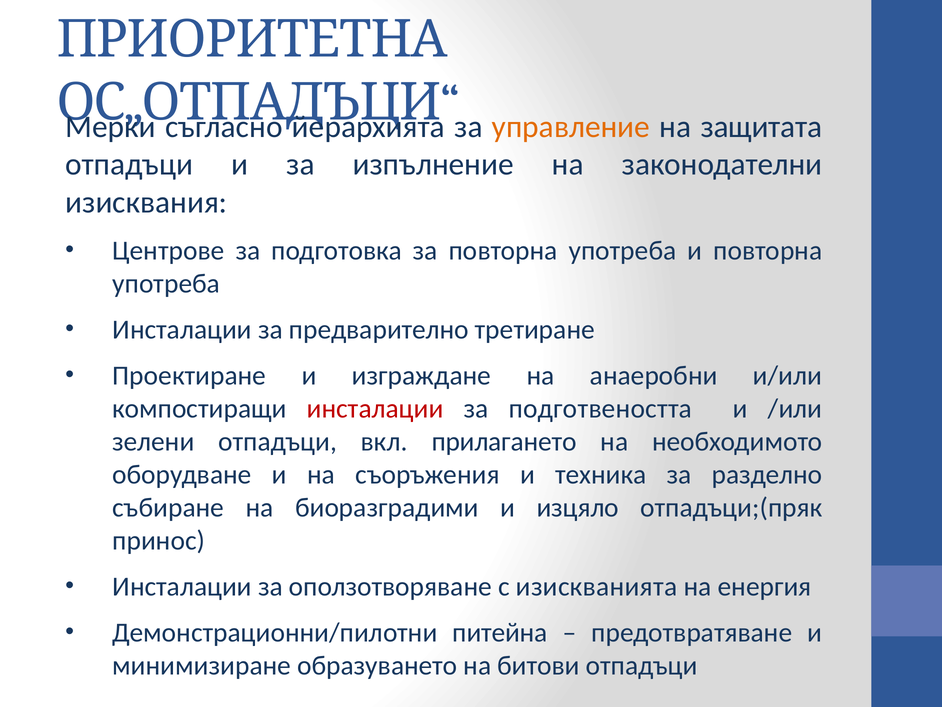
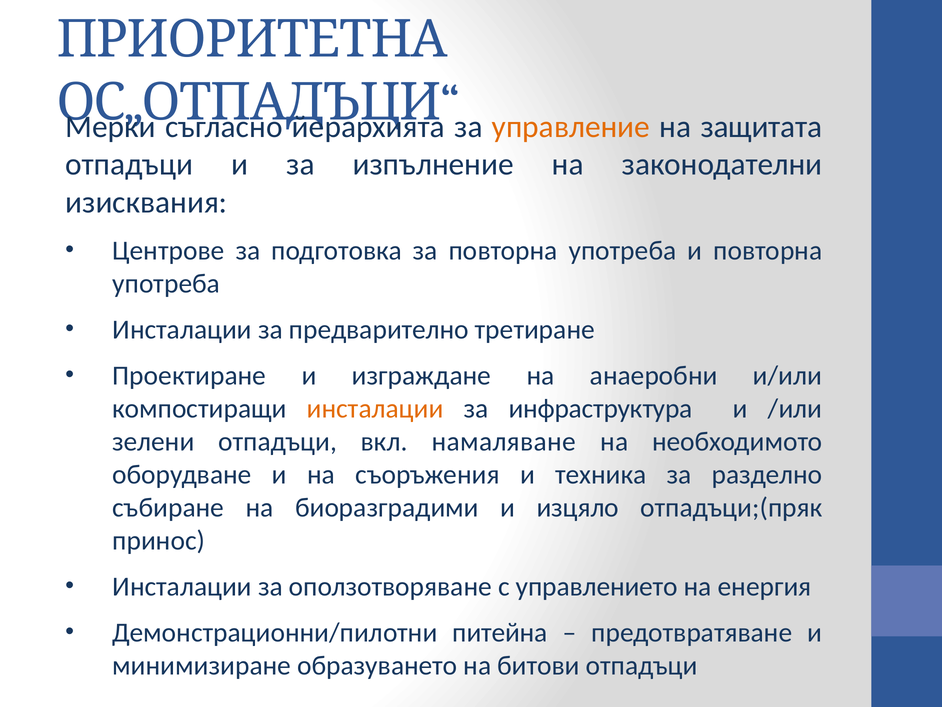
инсталации colour: red -> orange (375, 408)
подготвеността: подготвеността -> инфраструктура (601, 408)
прилагането: прилагането -> намаляване (504, 441)
изискванията: изискванията -> управлението (597, 586)
